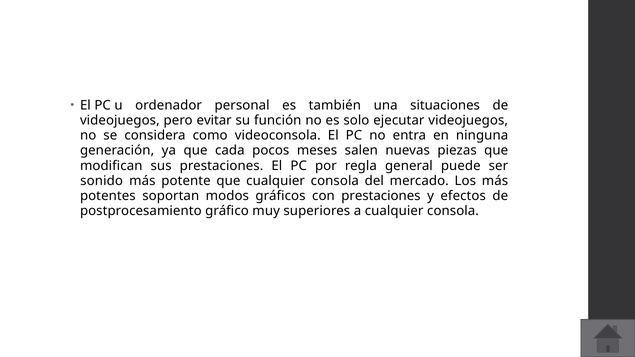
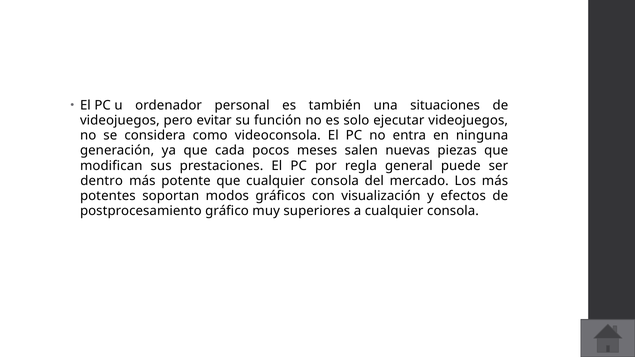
sonido: sonido -> dentro (102, 181)
con prestaciones: prestaciones -> visualización (381, 196)
